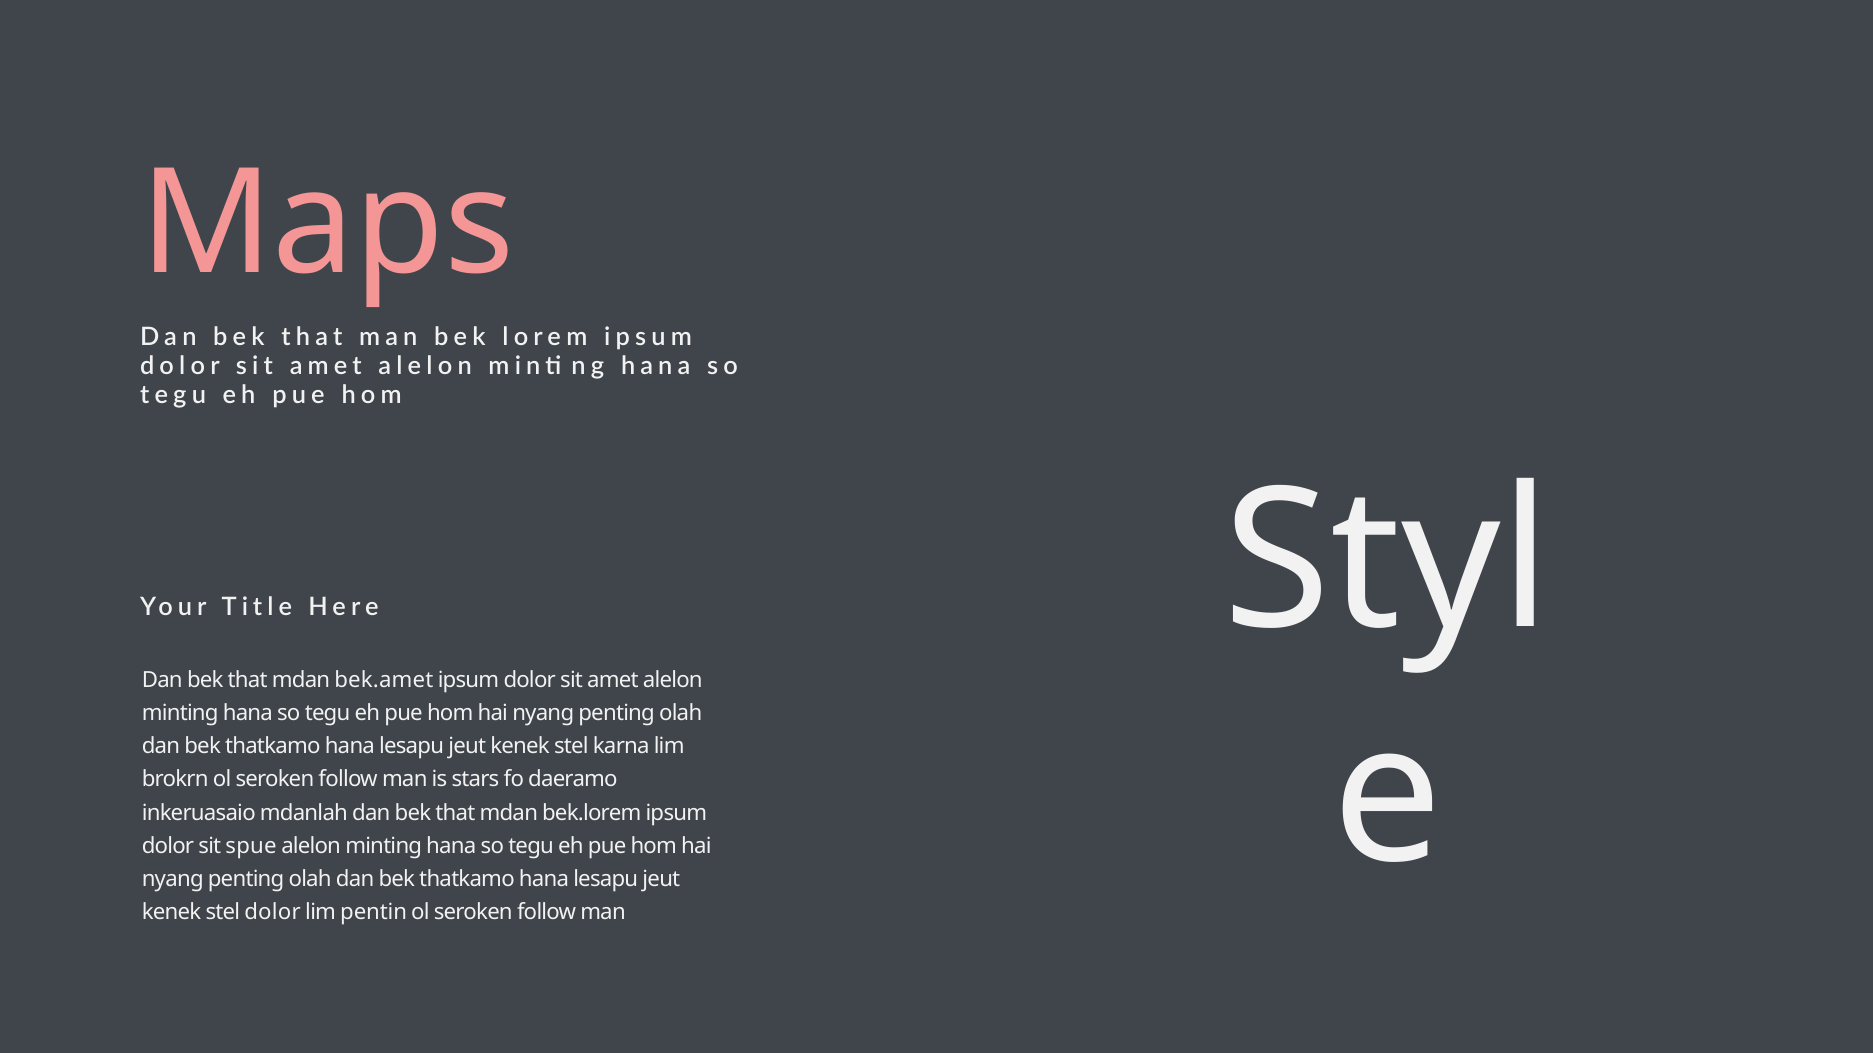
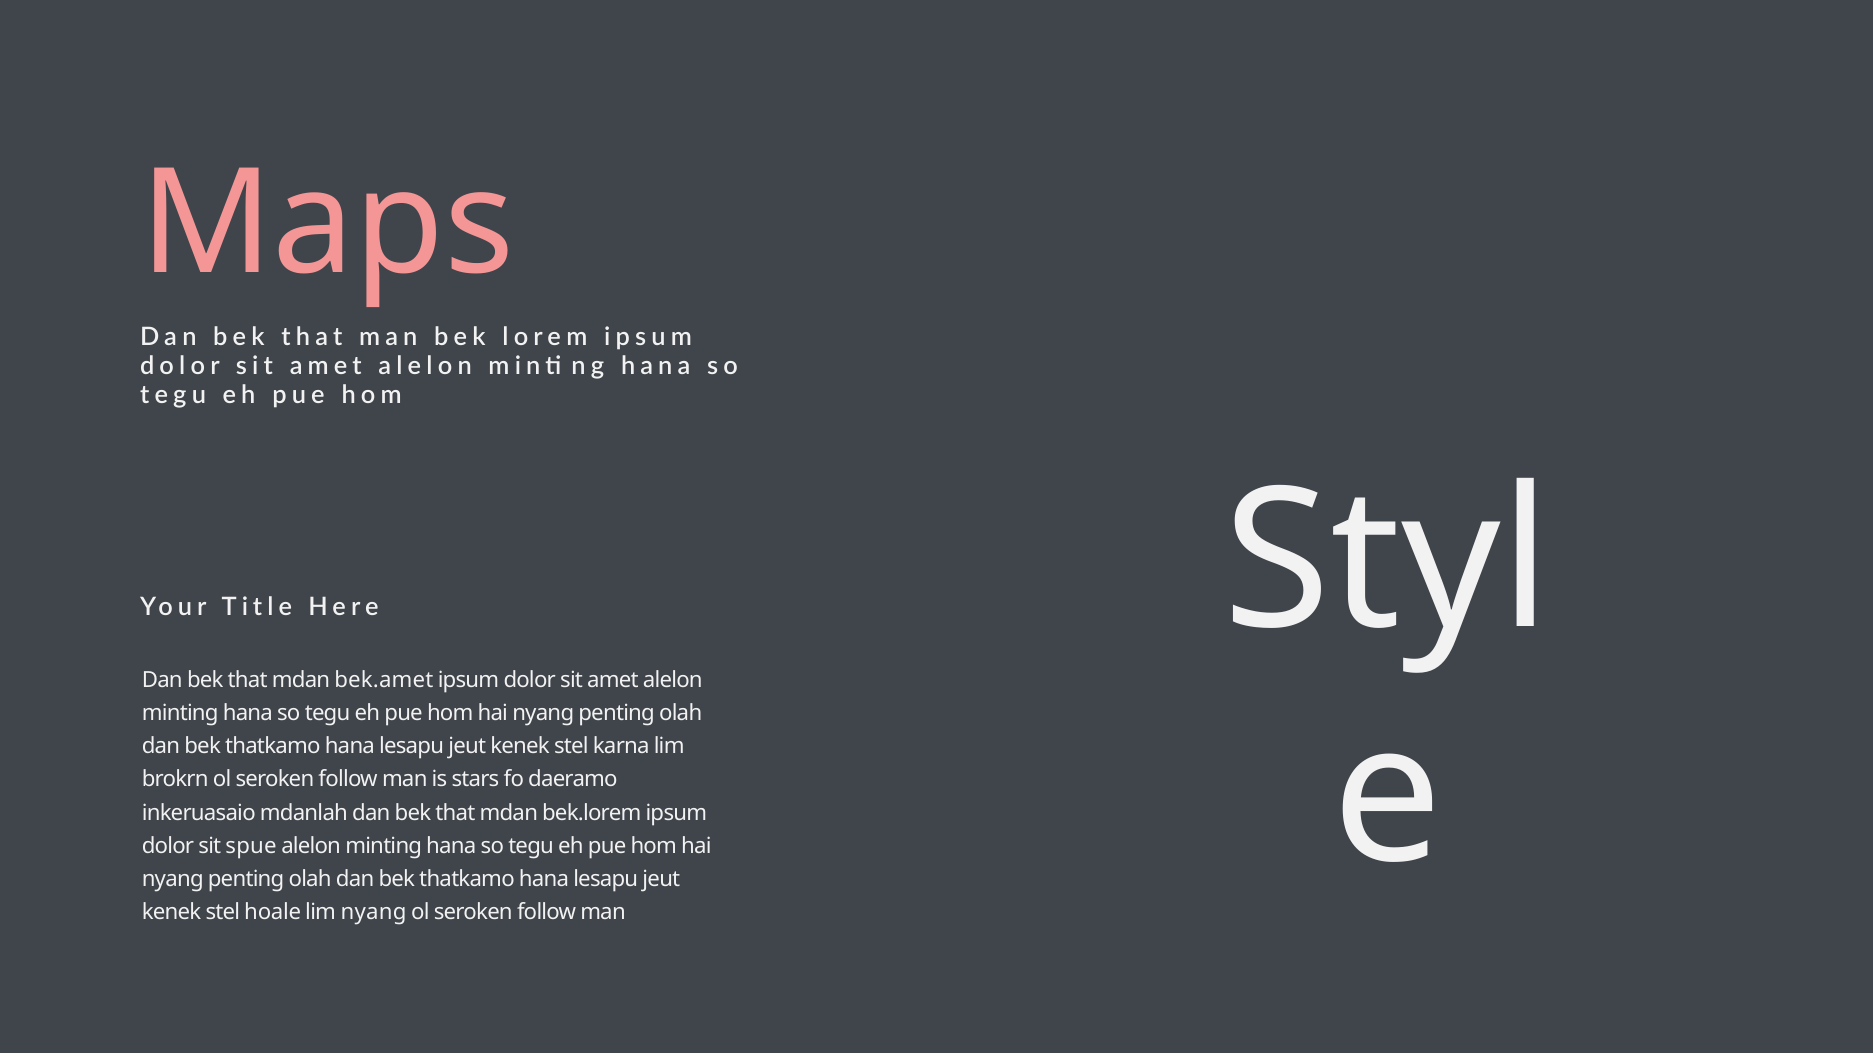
stel dolor: dolor -> hoale (273, 913)
lim pentin: pentin -> nyang (374, 913)
